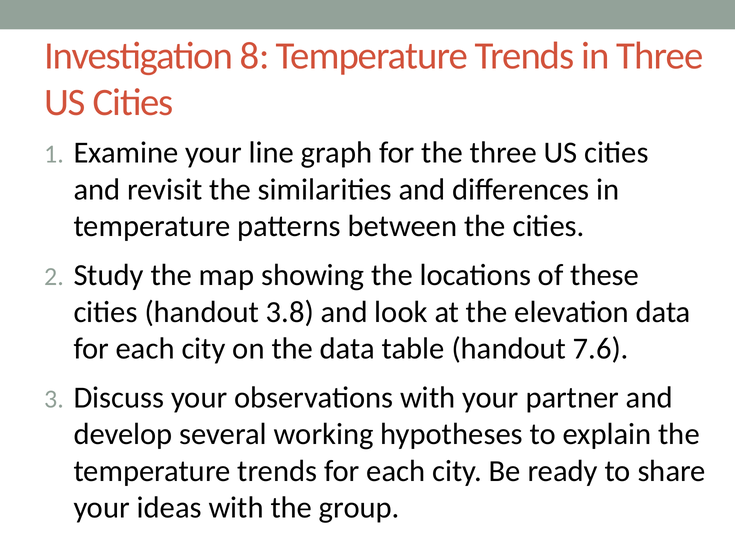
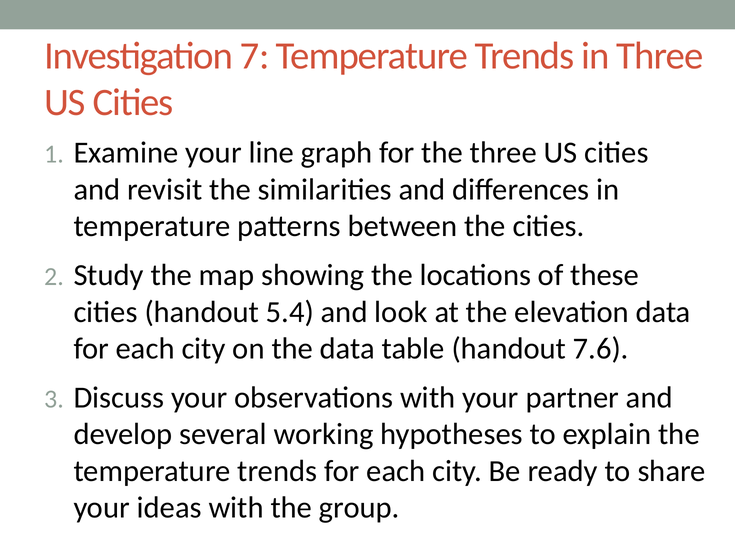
8: 8 -> 7 (255, 56)
3.8: 3.8 -> 5.4 (290, 312)
